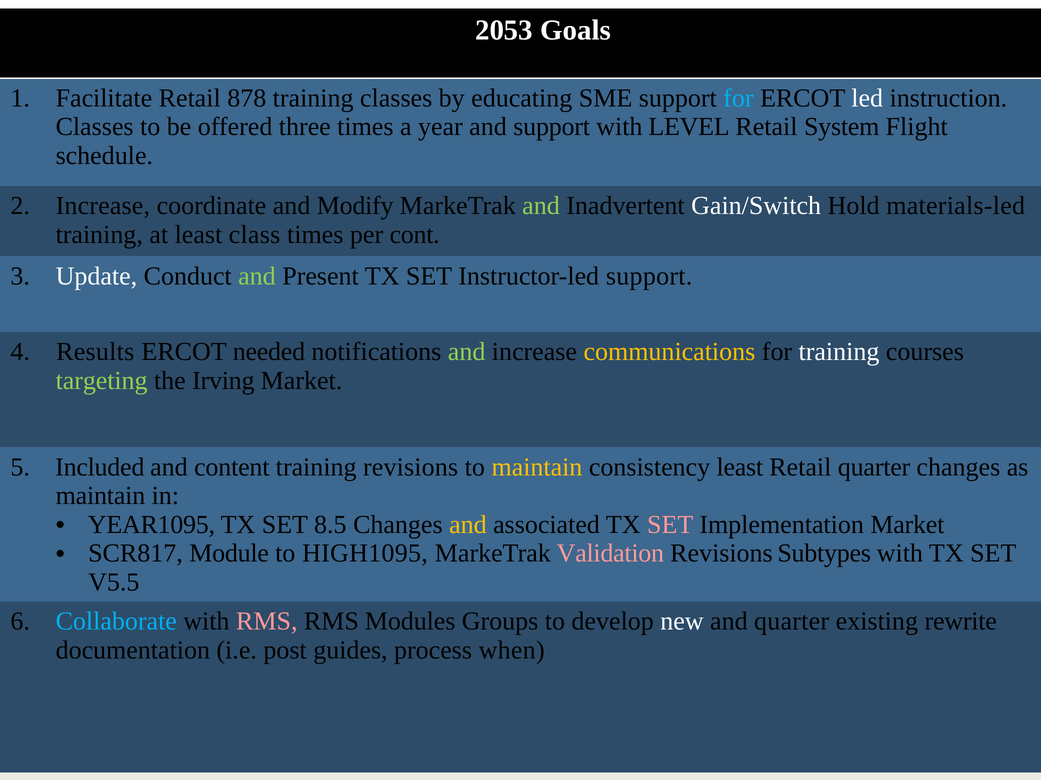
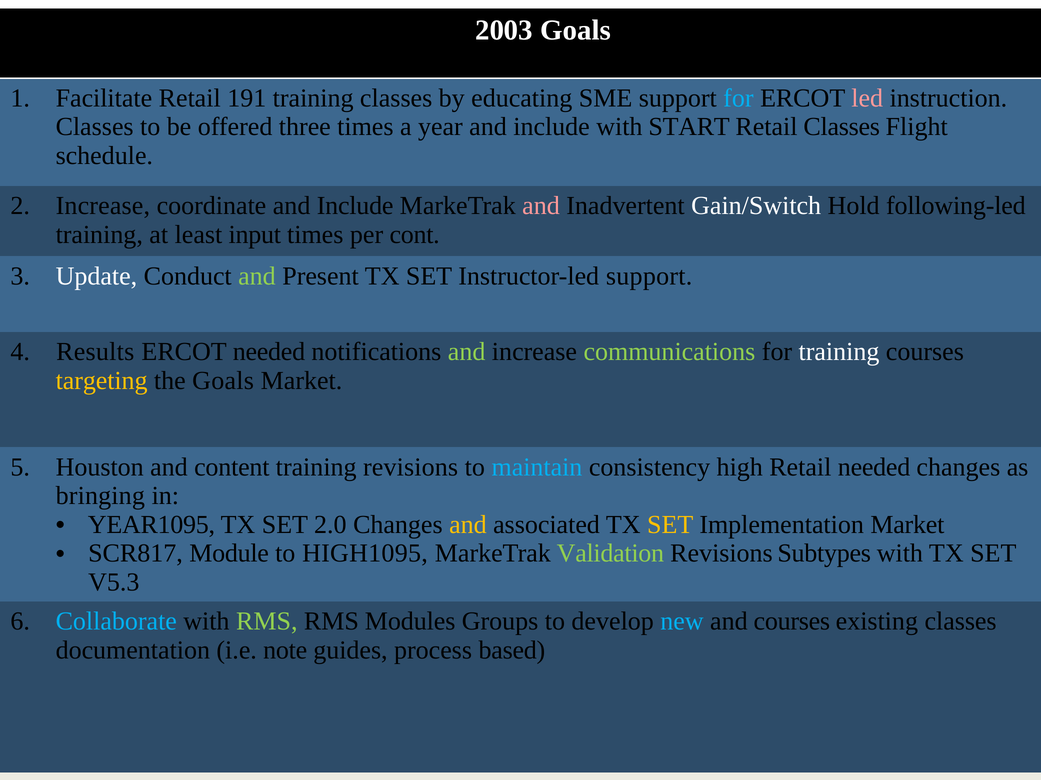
2053: 2053 -> 2003 (504, 30)
878: 878 -> 191 (247, 98)
led colour: white -> pink (867, 98)
support: support -> include (552, 127)
LEVEL: LEVEL -> START (689, 127)
Retail System: System -> Classes (842, 127)
coordinate and Modify: Modify -> Include (355, 206)
and colour: light green -> pink (541, 206)
materials-led: materials-led -> following-led (956, 206)
class: class -> input (255, 235)
communications colour: yellow -> light green (669, 352)
targeting colour: light green -> yellow (102, 381)
the Irving: Irving -> Goals (223, 381)
Included: Included -> Houston (100, 467)
maintain colour: yellow -> light blue (537, 467)
consistency least: least -> high (740, 467)
Retail quarter: quarter -> needed (874, 467)
maintain: maintain -> bringing (100, 496)
8.5: 8.5 -> 2.0 (330, 525)
SET colour: pink -> yellow (670, 525)
Validation colour: pink -> light green (610, 554)
V5.5: V5.5 -> V5.3 (114, 583)
RMS colour: pink -> light green (267, 622)
new colour: white -> light blue (682, 622)
and quarter: quarter -> courses (792, 622)
existing rewrite: rewrite -> classes (961, 622)
post: post -> note (285, 651)
when: when -> based (512, 651)
